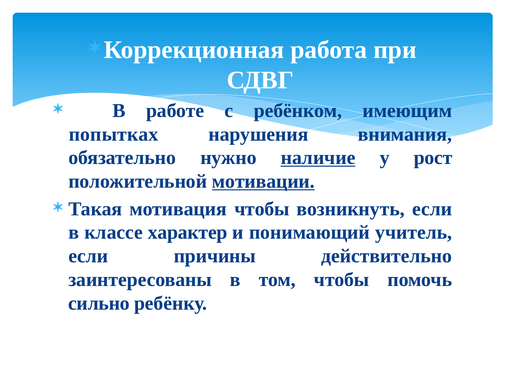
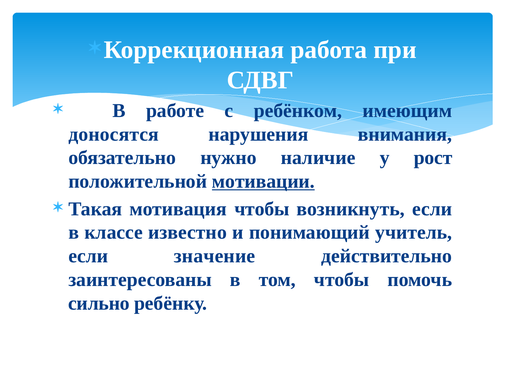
попытках: попытках -> доносятся (114, 134)
наличие underline: present -> none (318, 158)
характер: характер -> известно (187, 232)
причины: причины -> значение (215, 256)
